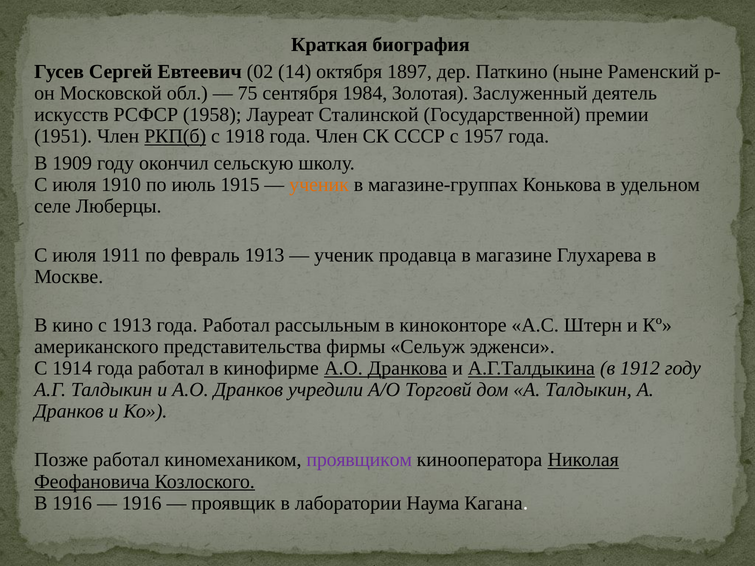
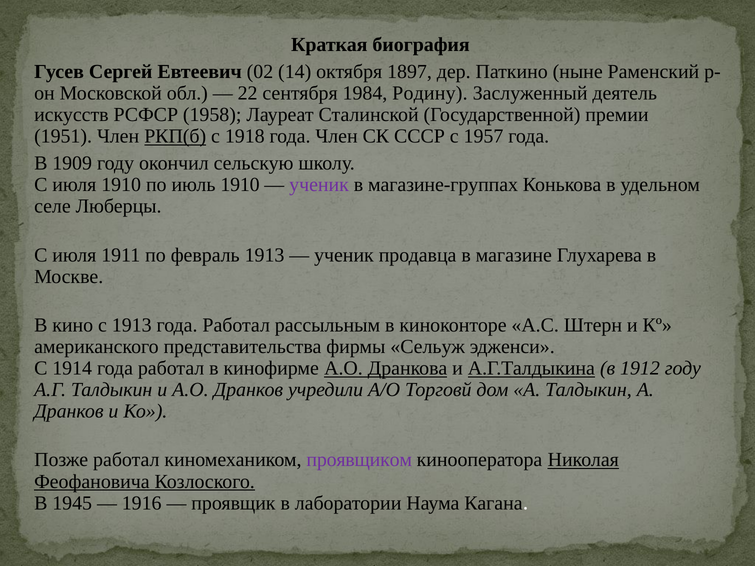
75: 75 -> 22 (248, 93)
Золотая: Золотая -> Родину (430, 93)
июль 1915: 1915 -> 1910 (240, 185)
ученик colour: orange -> purple (319, 185)
В 1916: 1916 -> 1945 (72, 503)
